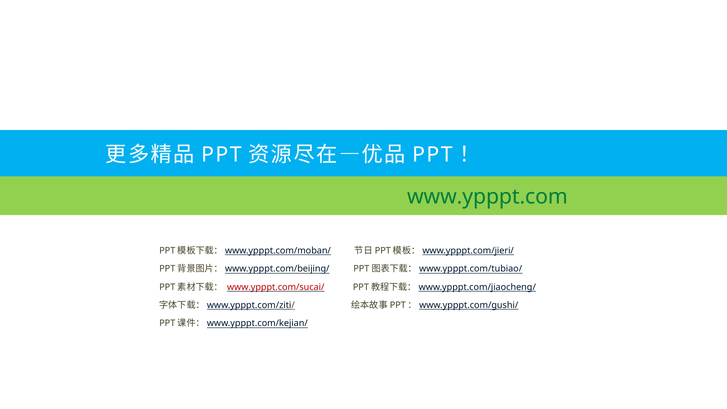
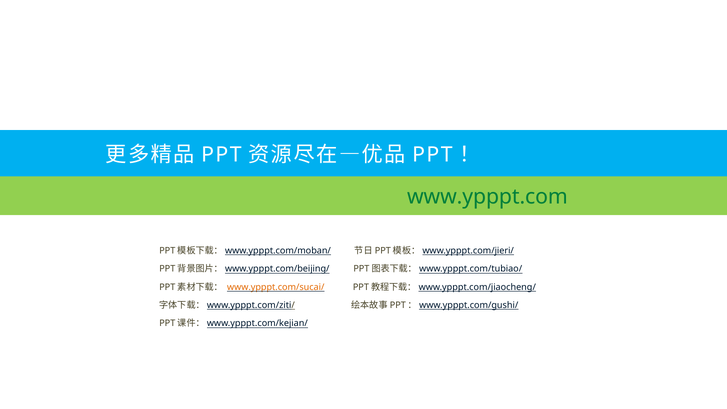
www.ypppt.com/sucai/ colour: red -> orange (276, 287)
